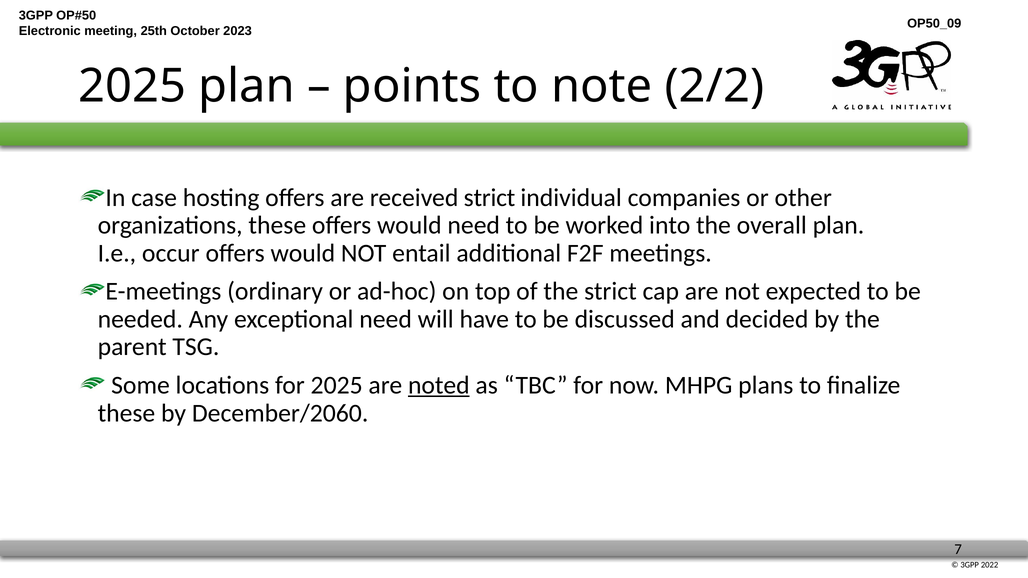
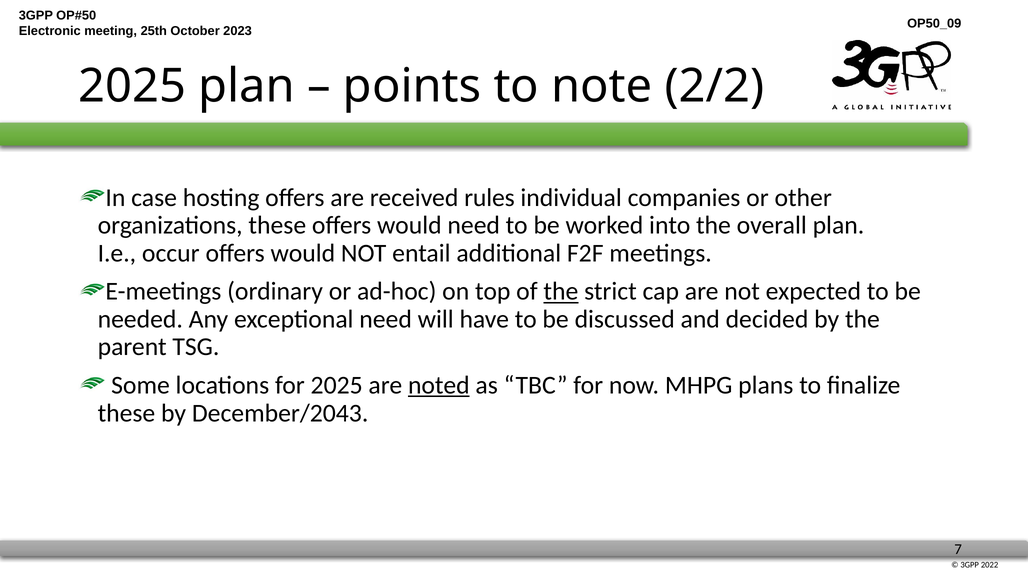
received strict: strict -> rules (489, 198)
the underline: none -> present (561, 292)
December/2060: December/2060 -> December/2043 (280, 413)
